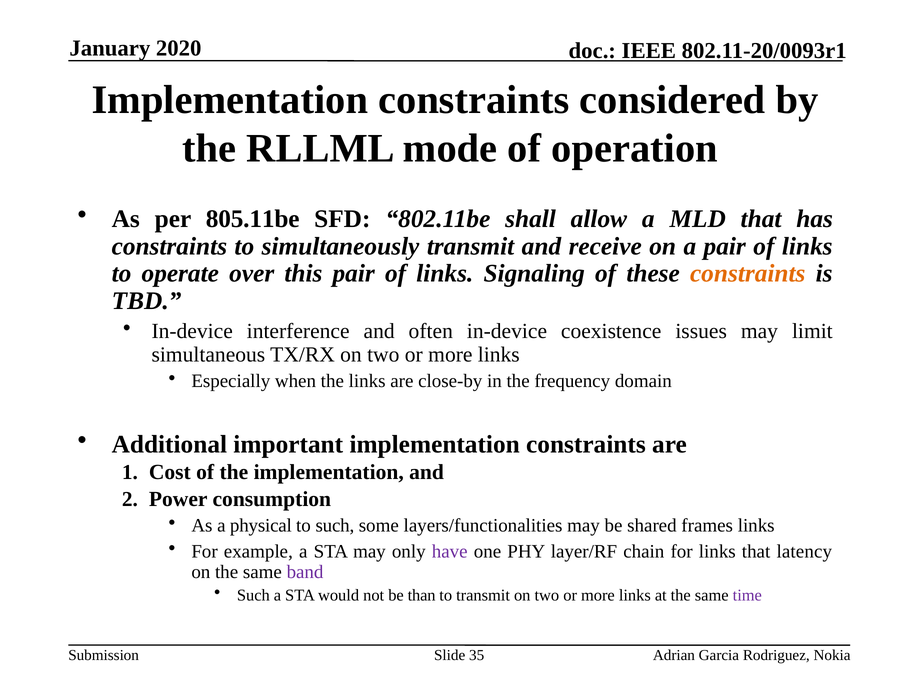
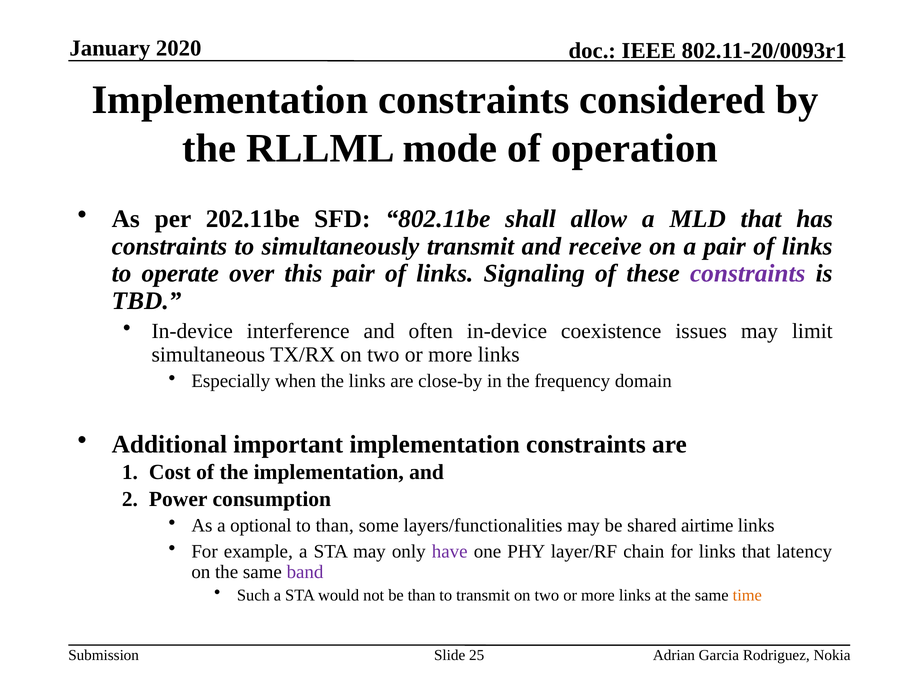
805.11be: 805.11be -> 202.11be (253, 219)
constraints colour: orange -> purple (748, 274)
physical: physical -> optional (261, 526)
to such: such -> than (335, 526)
frames: frames -> airtime (707, 526)
time colour: purple -> orange (747, 595)
35: 35 -> 25 (477, 655)
